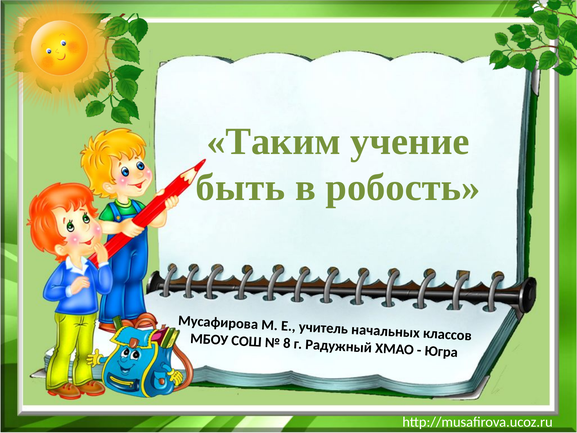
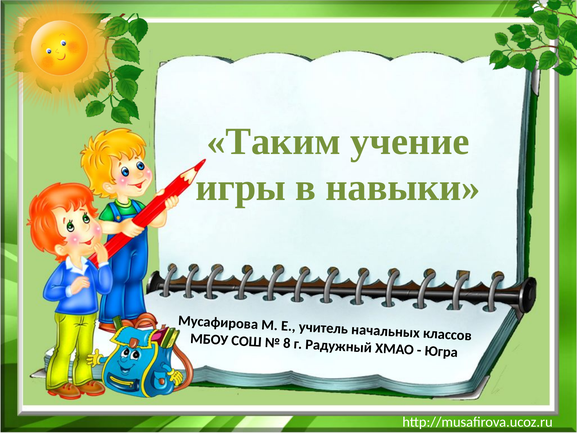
быть: быть -> игры (241, 187)
робость: робость -> навыки (403, 187)
